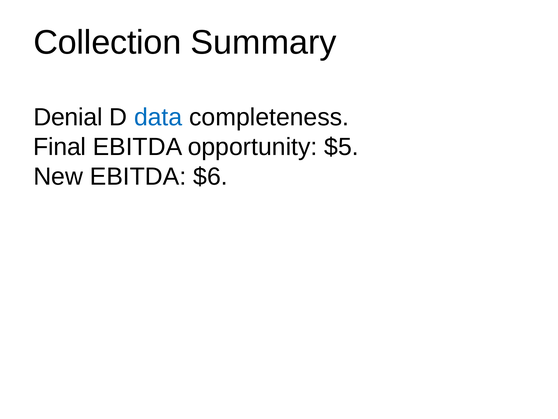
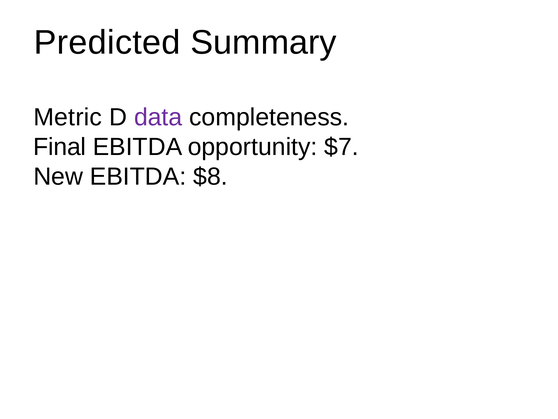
Collection: Collection -> Predicted (107, 42)
Denial: Denial -> Metric (68, 117)
data colour: blue -> purple (158, 117)
$5: $5 -> $7 (341, 147)
$6: $6 -> $8 (211, 177)
